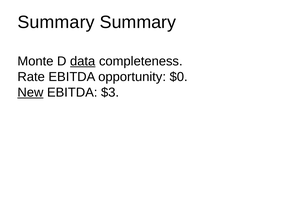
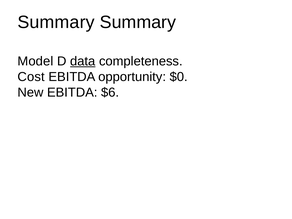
Monte: Monte -> Model (35, 61)
Rate: Rate -> Cost (31, 77)
New underline: present -> none (30, 92)
$3: $3 -> $6 (110, 92)
